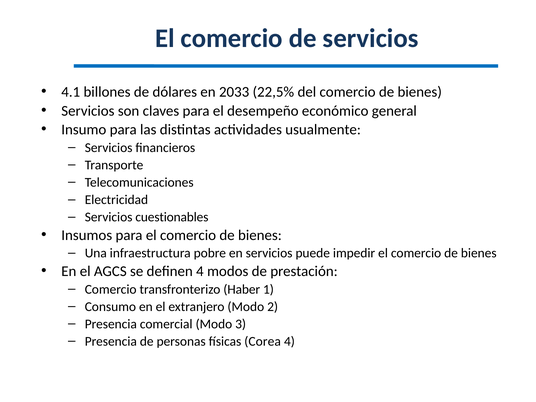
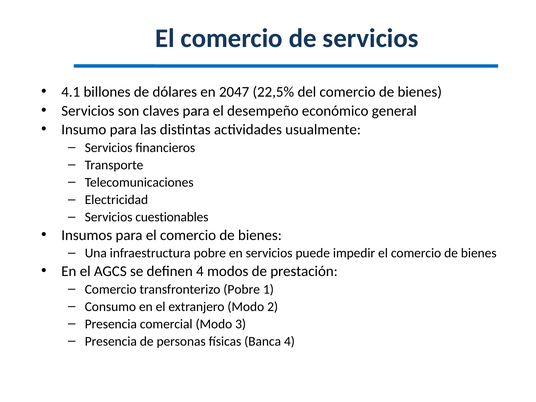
2033: 2033 -> 2047 (234, 92)
transfronterizo Haber: Haber -> Pobre (242, 289)
Corea: Corea -> Banca (263, 341)
